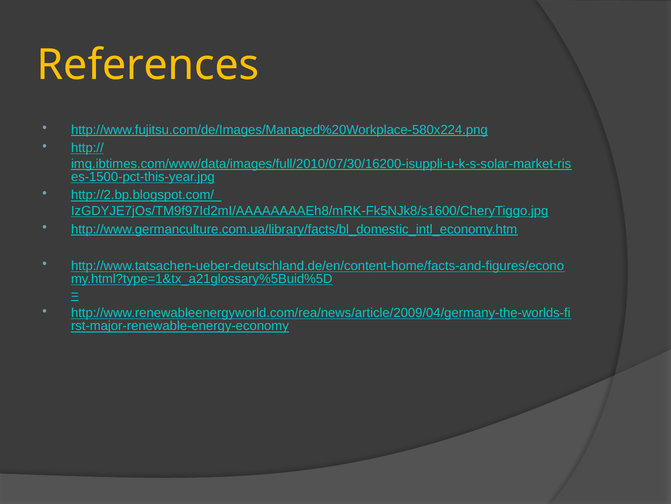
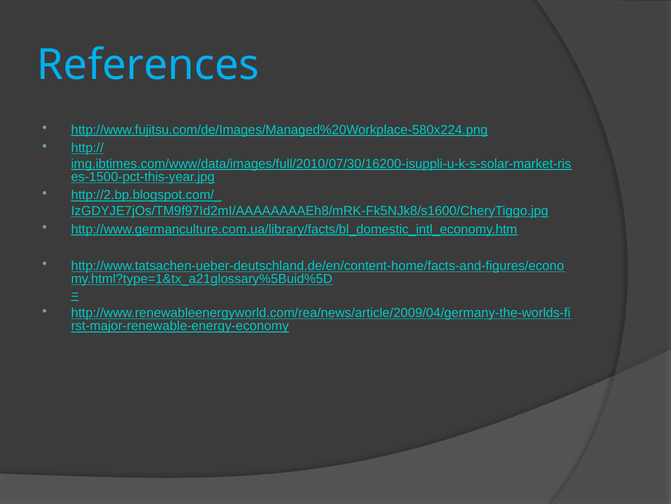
References colour: yellow -> light blue (148, 65)
